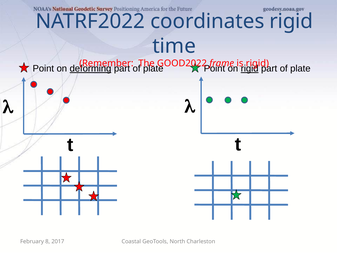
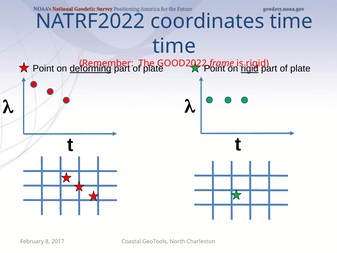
coordinates rigid: rigid -> time (291, 21)
